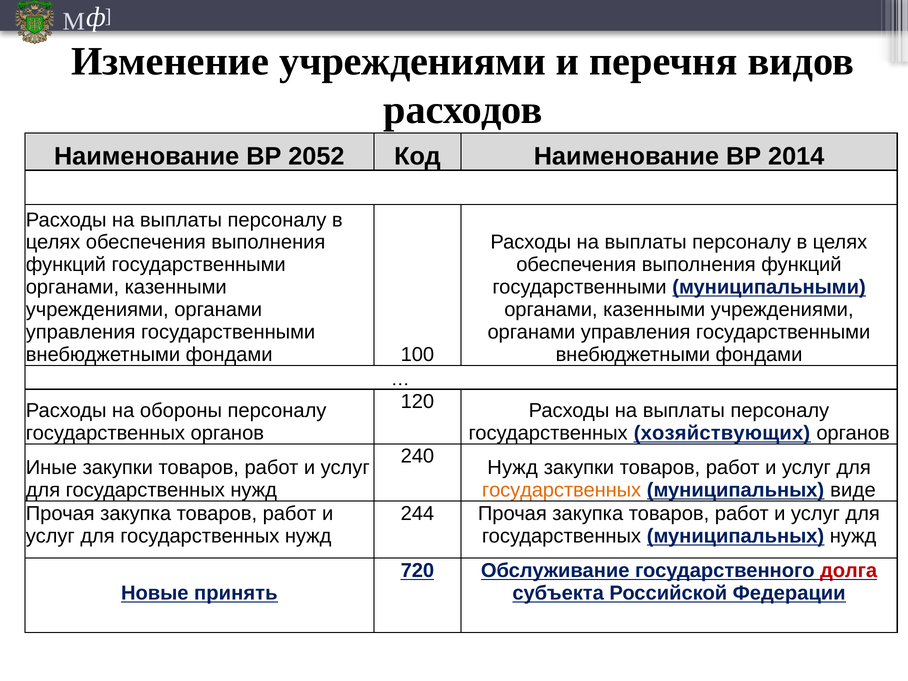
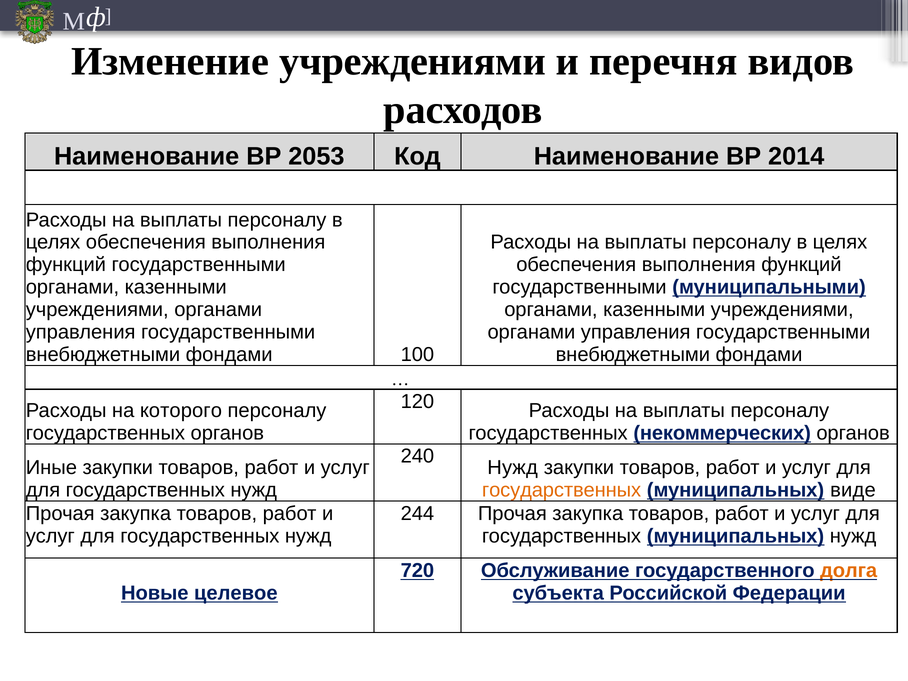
2052: 2052 -> 2053 (316, 157)
обороны: обороны -> которого (181, 411)
хозяйствующих: хозяйствующих -> некоммерческих (722, 433)
долга colour: red -> orange (849, 571)
принять: принять -> целевое (236, 593)
